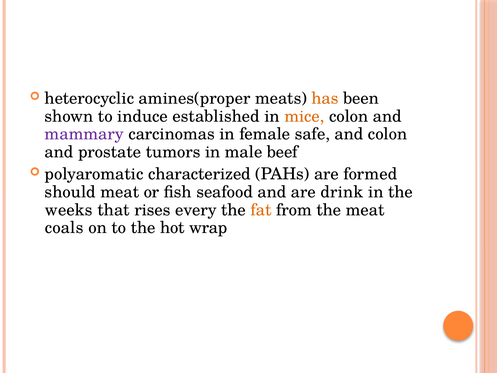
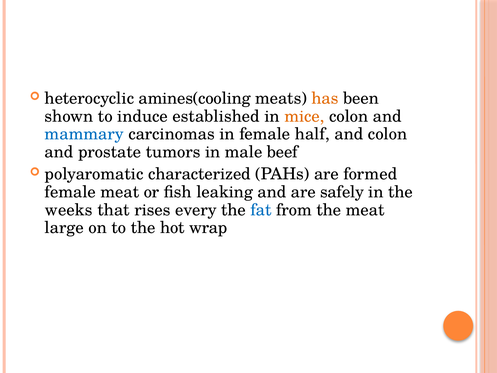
amines(proper: amines(proper -> amines(cooling (195, 98)
mammary colour: purple -> blue (84, 134)
safe: safe -> half (312, 134)
should: should -> female (70, 192)
seafood: seafood -> leaking (225, 192)
drink: drink -> safely (342, 192)
fat colour: orange -> blue (261, 210)
coals: coals -> large (64, 228)
